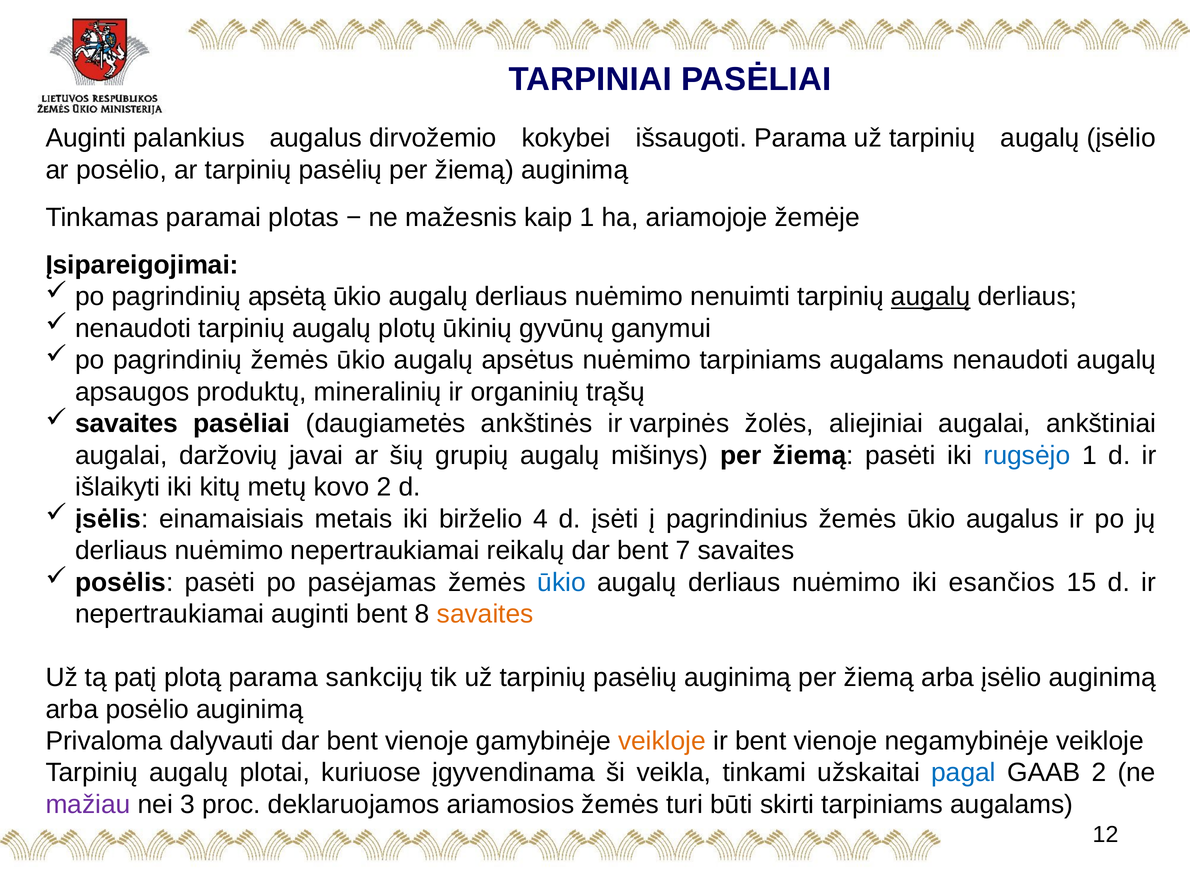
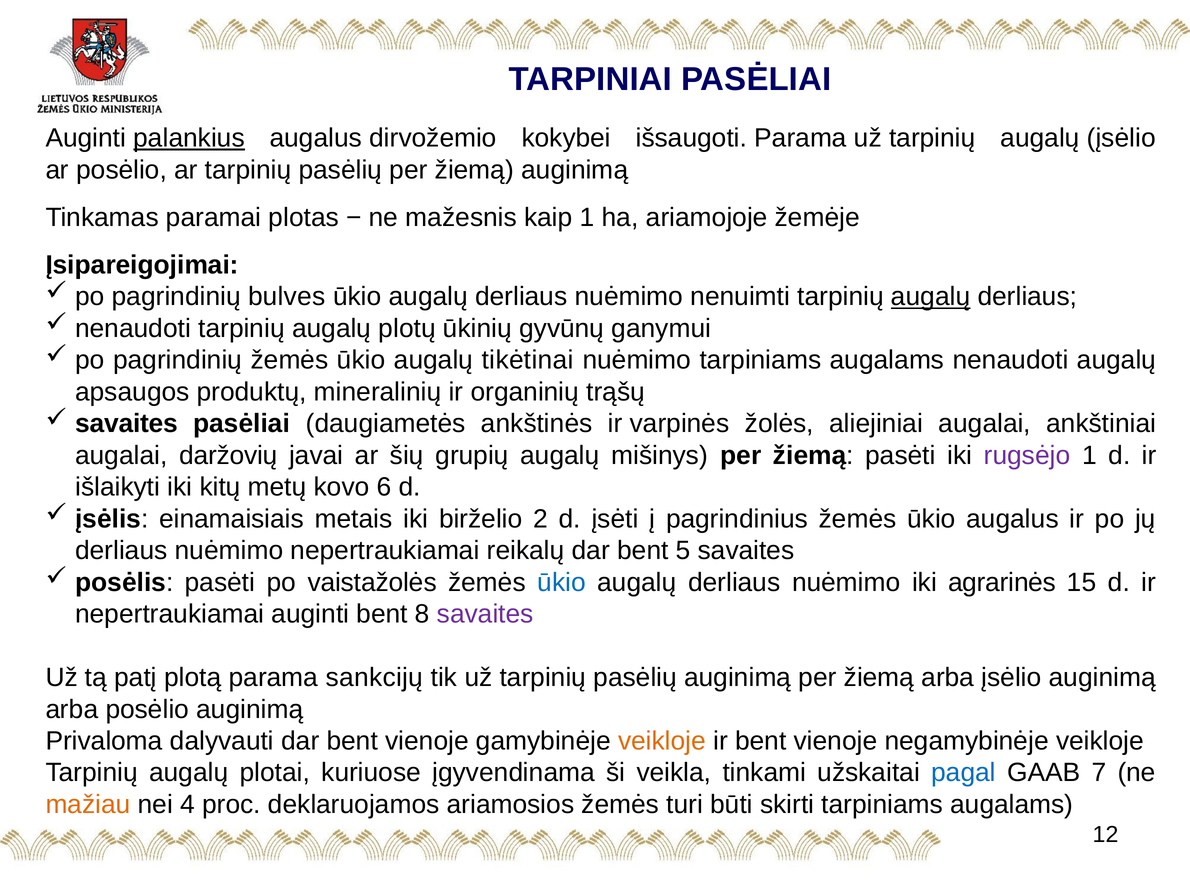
palankius underline: none -> present (189, 138)
apsėtą: apsėtą -> bulves (287, 297)
apsėtus: apsėtus -> tikėtinai (528, 360)
rugsėjo colour: blue -> purple (1027, 455)
kovo 2: 2 -> 6 (384, 487)
4: 4 -> 2 (541, 519)
7: 7 -> 5 (683, 550)
pasėjamas: pasėjamas -> vaistažolės (372, 582)
esančios: esančios -> agrarinės (1002, 582)
savaites colour: orange -> purple (485, 614)
GAAB 2: 2 -> 7 (1099, 772)
mažiau colour: purple -> orange (88, 804)
3: 3 -> 4 (188, 804)
